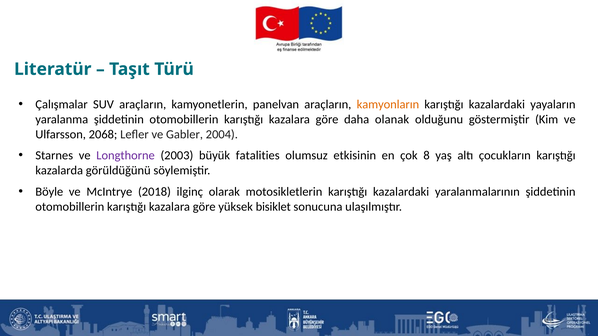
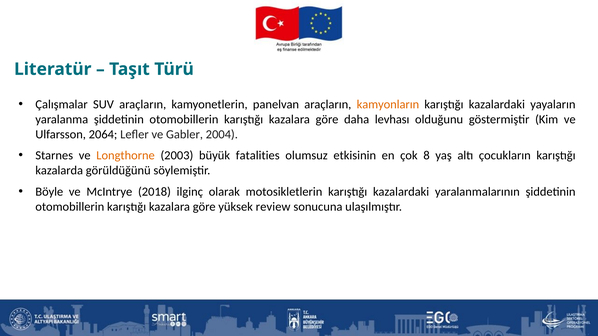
olanak: olanak -> levhası (392, 120)
2068: 2068 -> 2064 (103, 135)
Longthorne colour: purple -> orange (126, 156)
bisiklet: bisiklet -> review (273, 207)
